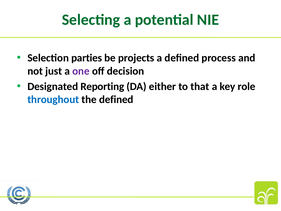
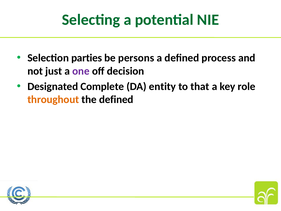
projects: projects -> persons (136, 58)
Reporting: Reporting -> Complete (102, 86)
either: either -> entity (162, 86)
throughout colour: blue -> orange (53, 99)
